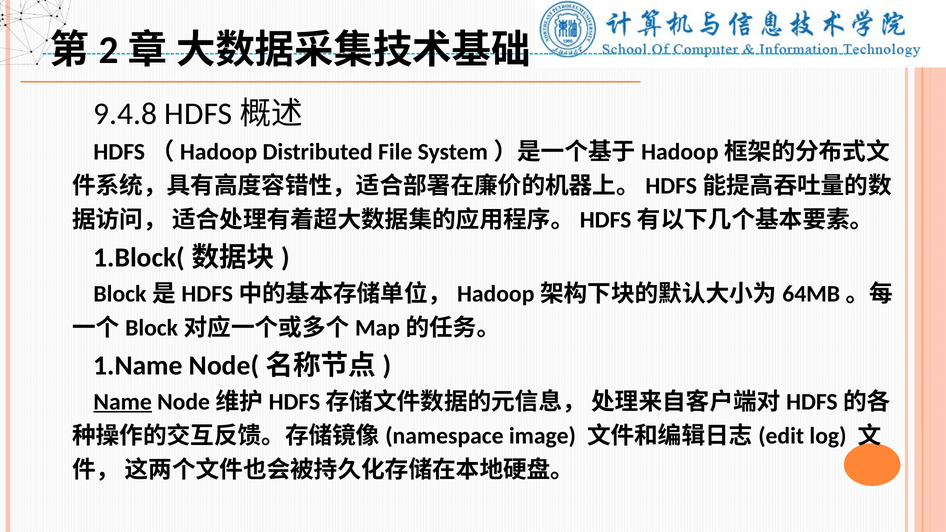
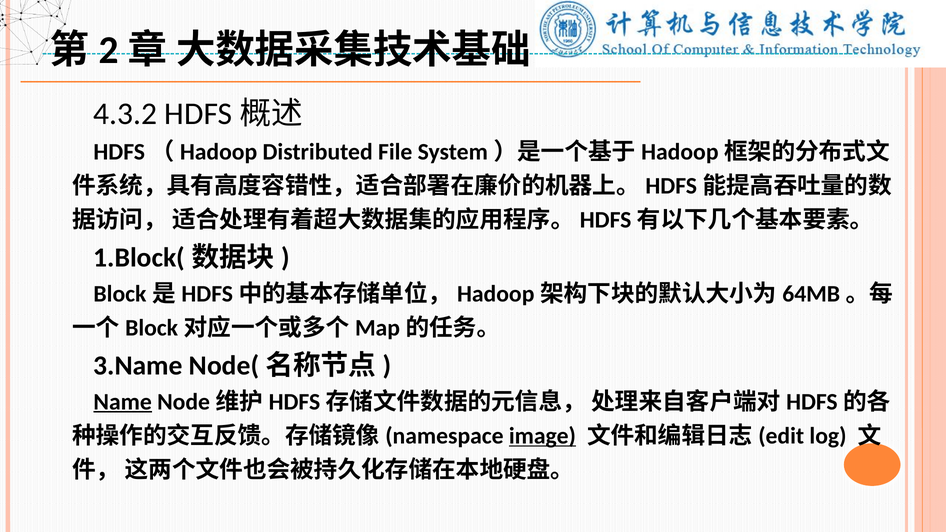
9.4.8: 9.4.8 -> 4.3.2 (125, 114)
1.Name: 1.Name -> 3.Name (138, 366)
image underline: none -> present (542, 436)
